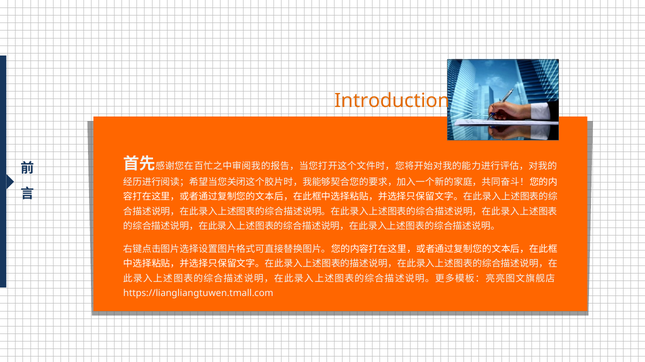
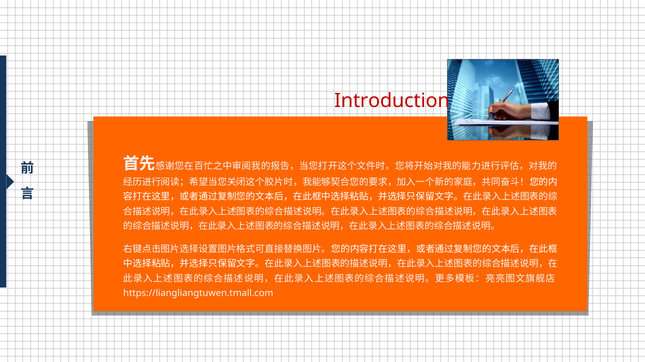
Introduction colour: orange -> red (392, 101)
